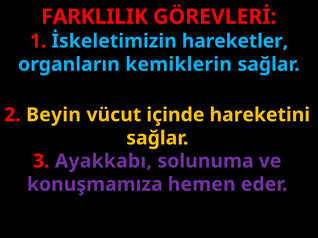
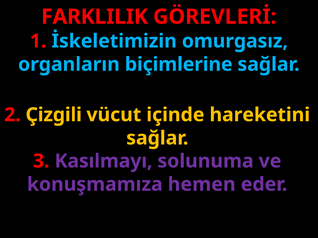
hareketler: hareketler -> omurgasız (235, 41)
kemiklerin: kemiklerin -> biçimlerine (179, 64)
Beyin: Beyin -> Çizgili (54, 115)
Ayakkabı: Ayakkabı -> Kasılmayı (104, 161)
